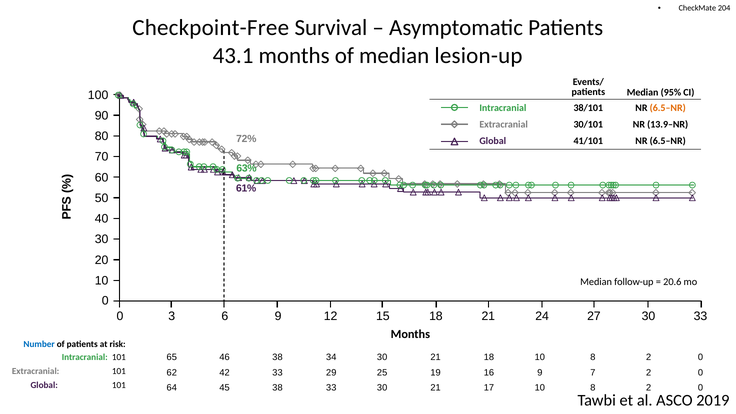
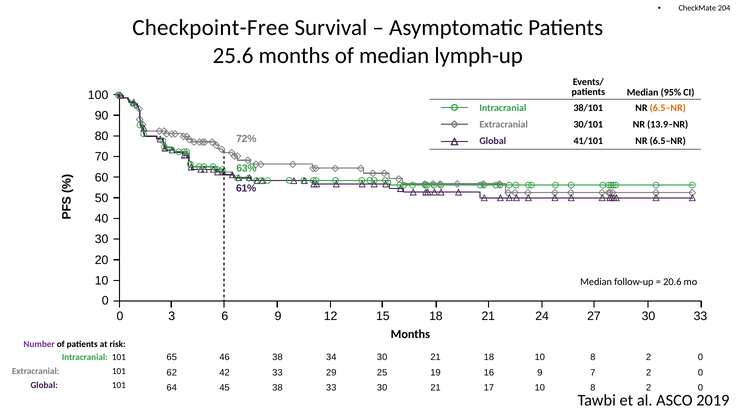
43.1: 43.1 -> 25.6 (233, 55)
lesion-up: lesion-up -> lymph-up (479, 55)
Number colour: blue -> purple (39, 344)
